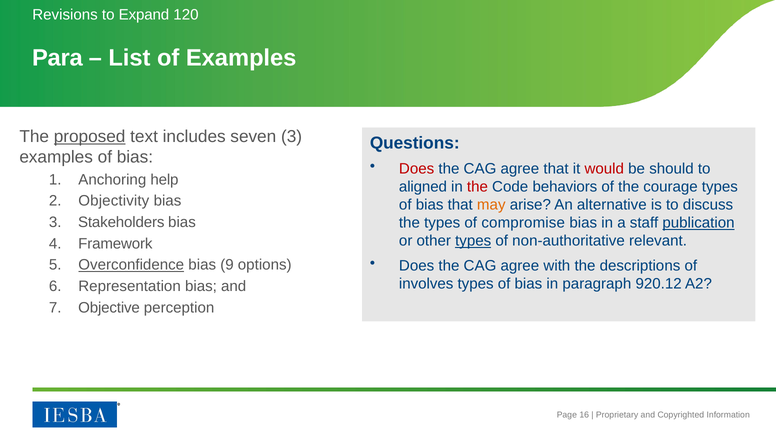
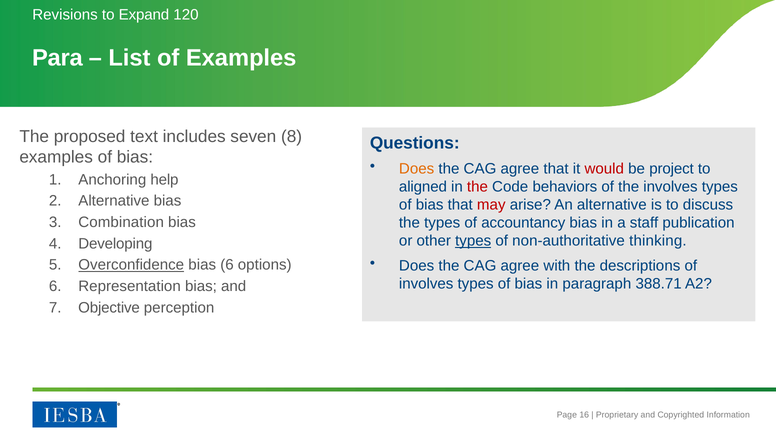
proposed underline: present -> none (90, 137)
seven 3: 3 -> 8 (292, 137)
Does colour: red -> orange (417, 169)
should: should -> project (672, 169)
the courage: courage -> involves (670, 187)
2 Objectivity: Objectivity -> Alternative (114, 201)
may colour: orange -> red (491, 205)
Stakeholders: Stakeholders -> Combination (121, 223)
compromise: compromise -> accountancy (523, 223)
publication underline: present -> none (698, 223)
relevant: relevant -> thinking (658, 241)
Framework: Framework -> Developing (115, 244)
bias 9: 9 -> 6 (227, 265)
920.12: 920.12 -> 388.71 (659, 284)
